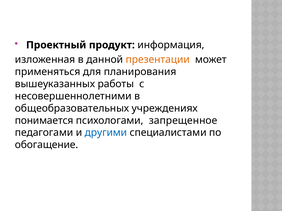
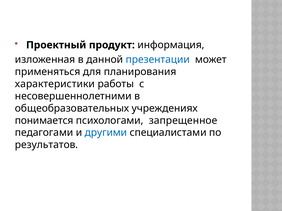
презентации colour: orange -> blue (158, 60)
вышеуказанных: вышеуказанных -> характеристики (55, 84)
обогащение: обогащение -> результатов (47, 145)
